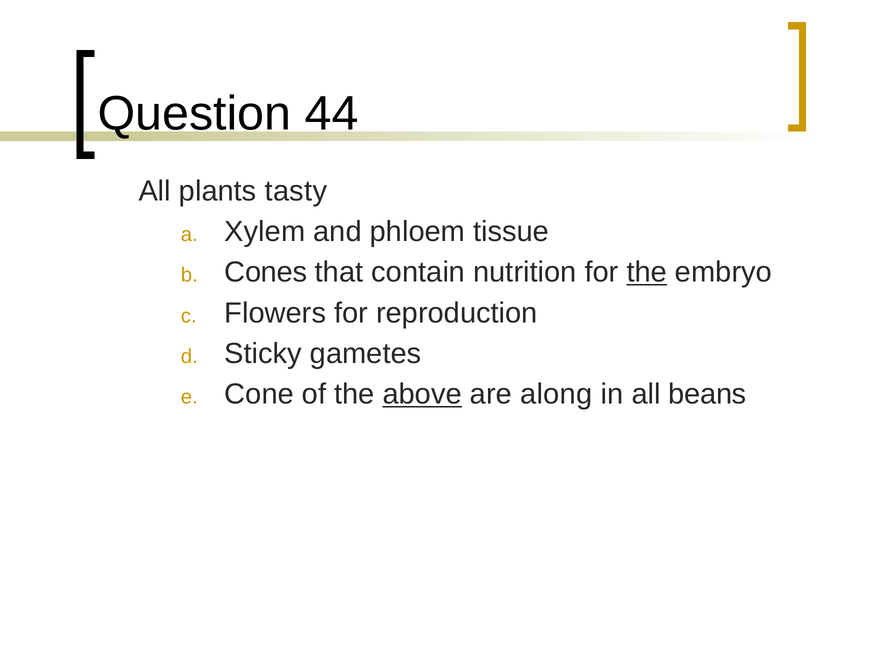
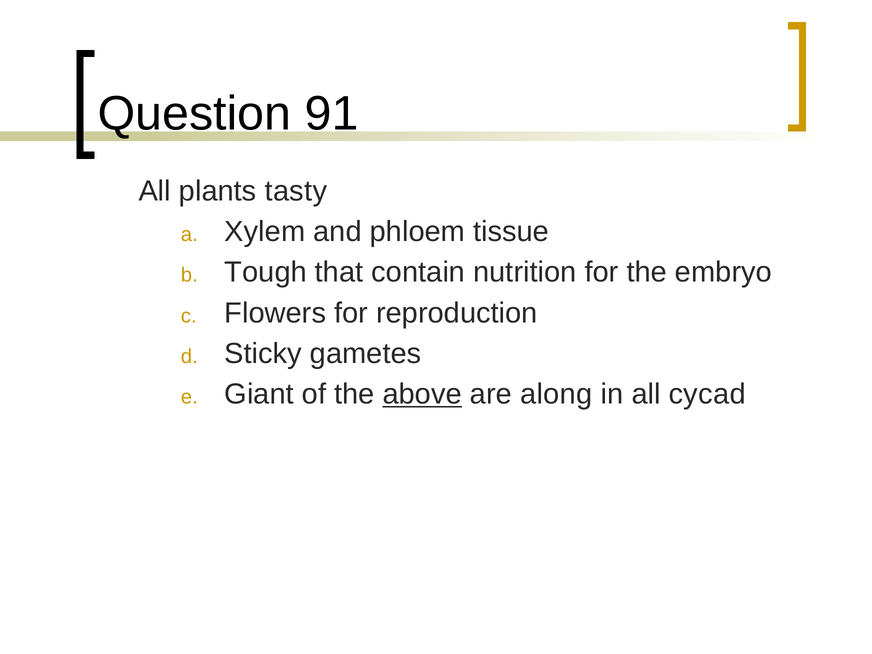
44: 44 -> 91 (332, 114)
Cones: Cones -> Tough (266, 272)
the underline: present -> none (647, 272)
Cone: Cone -> Giant (259, 394)
beans: beans -> cycad (707, 394)
